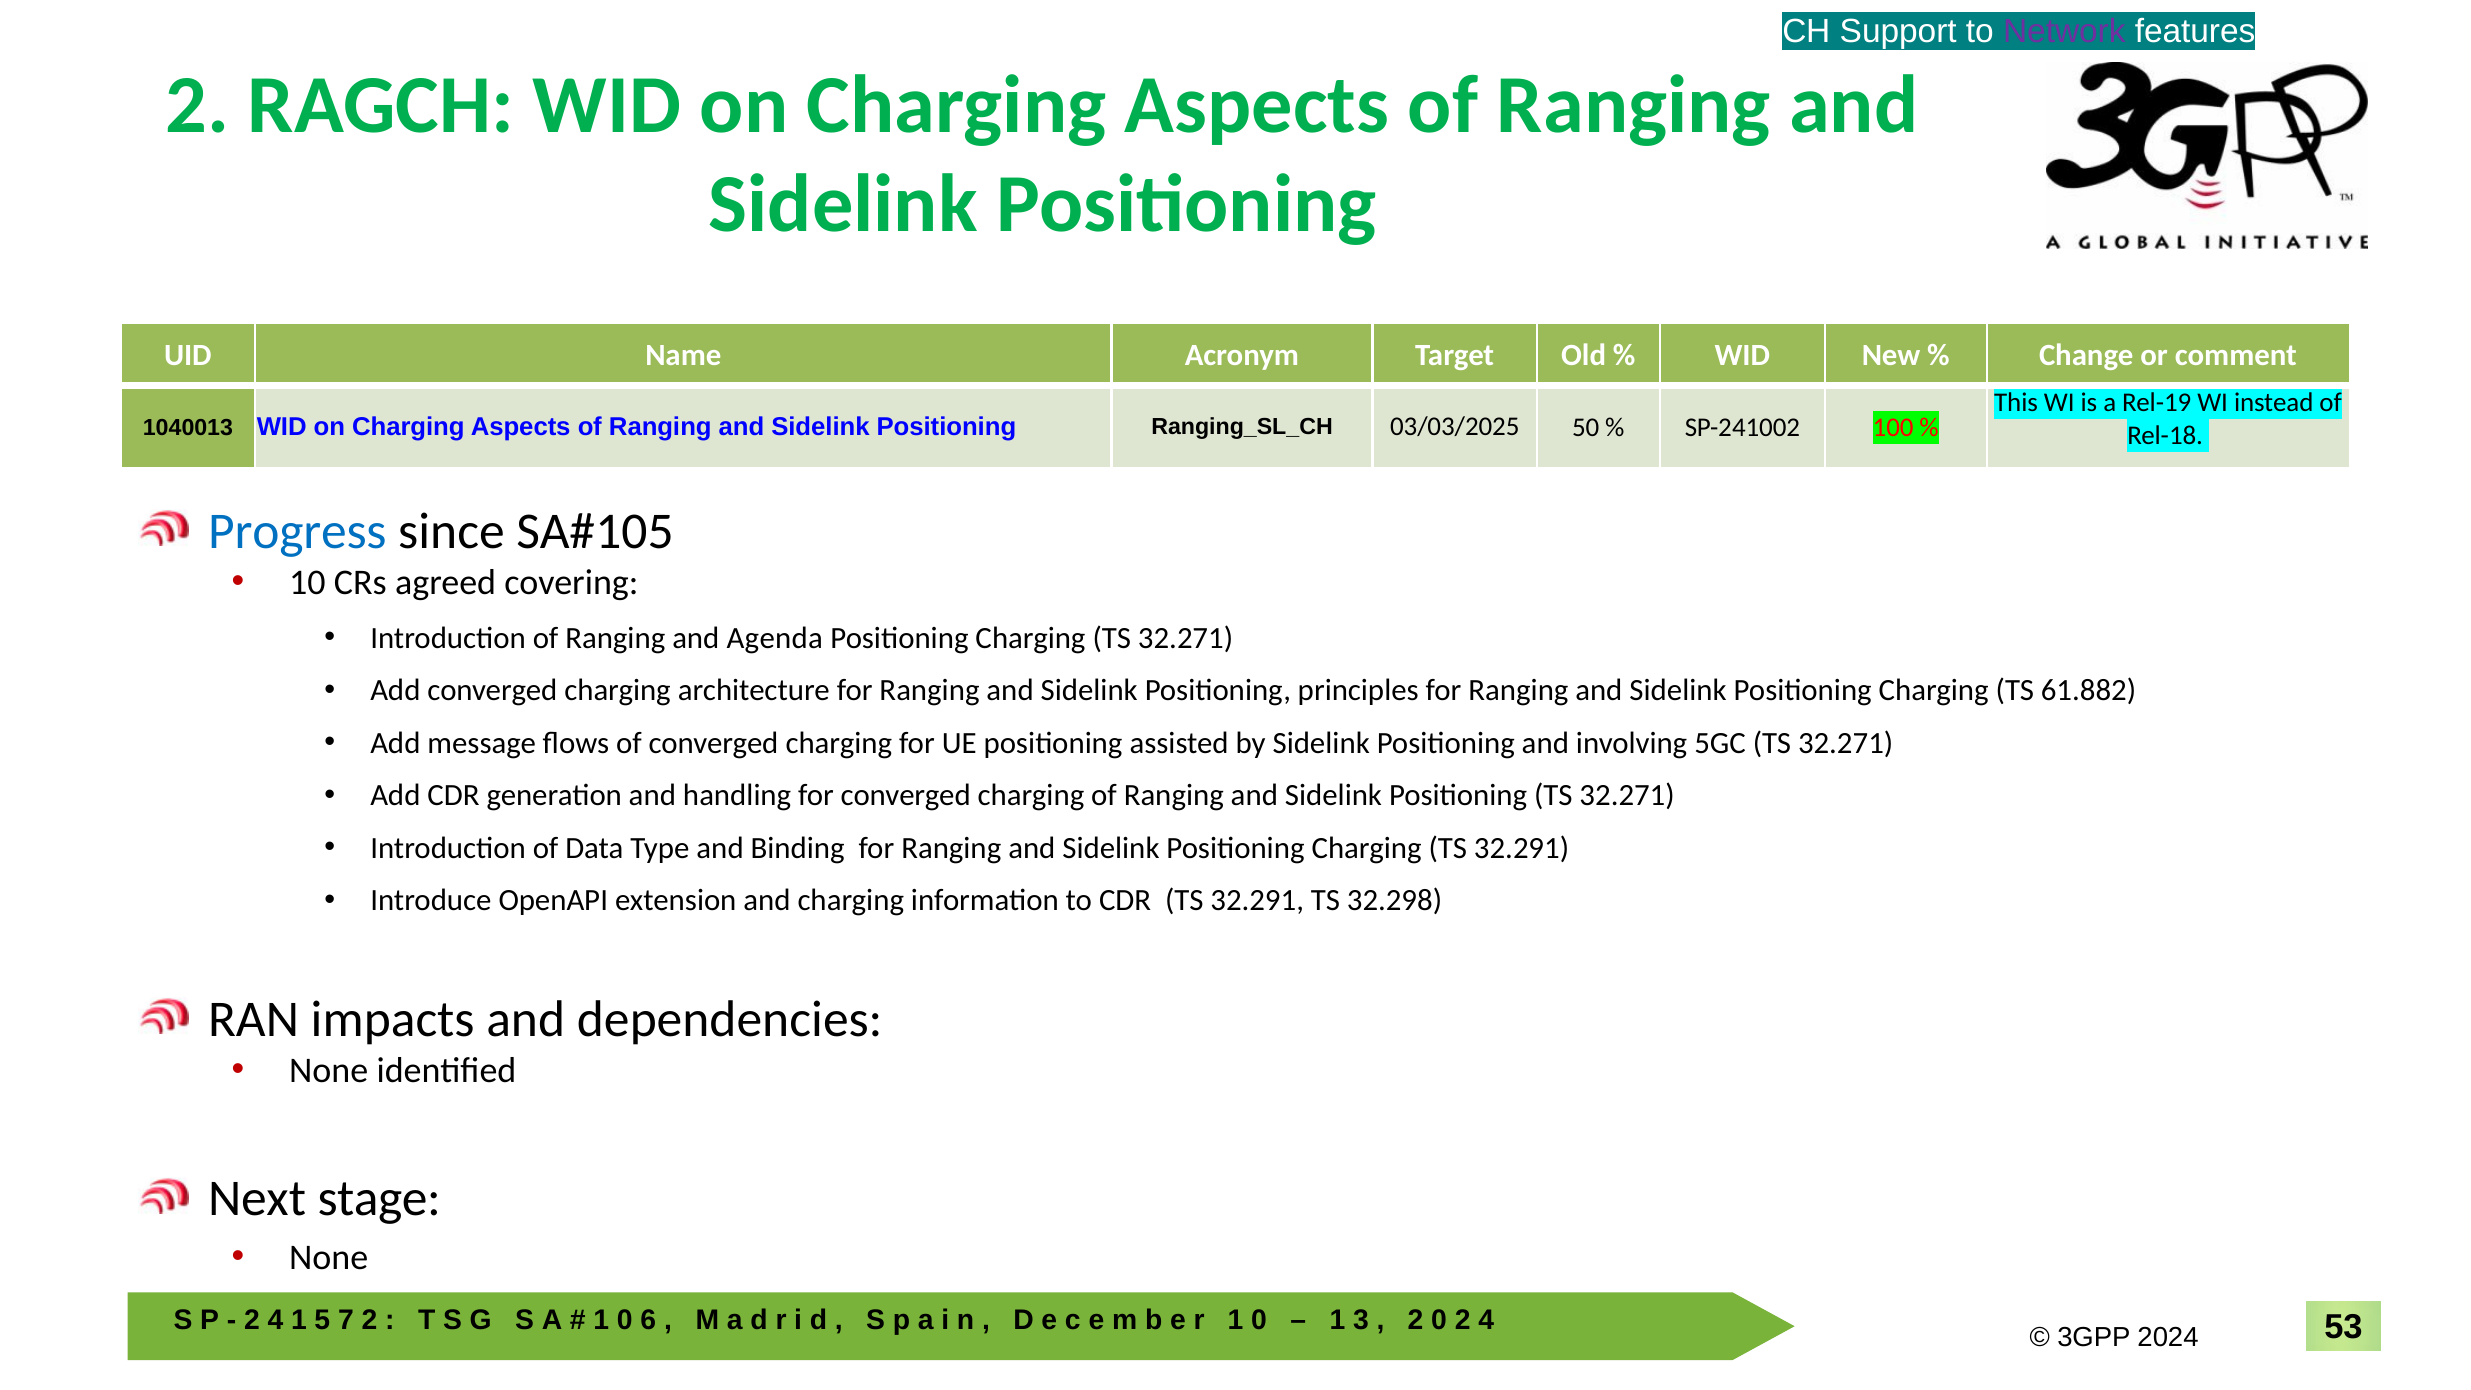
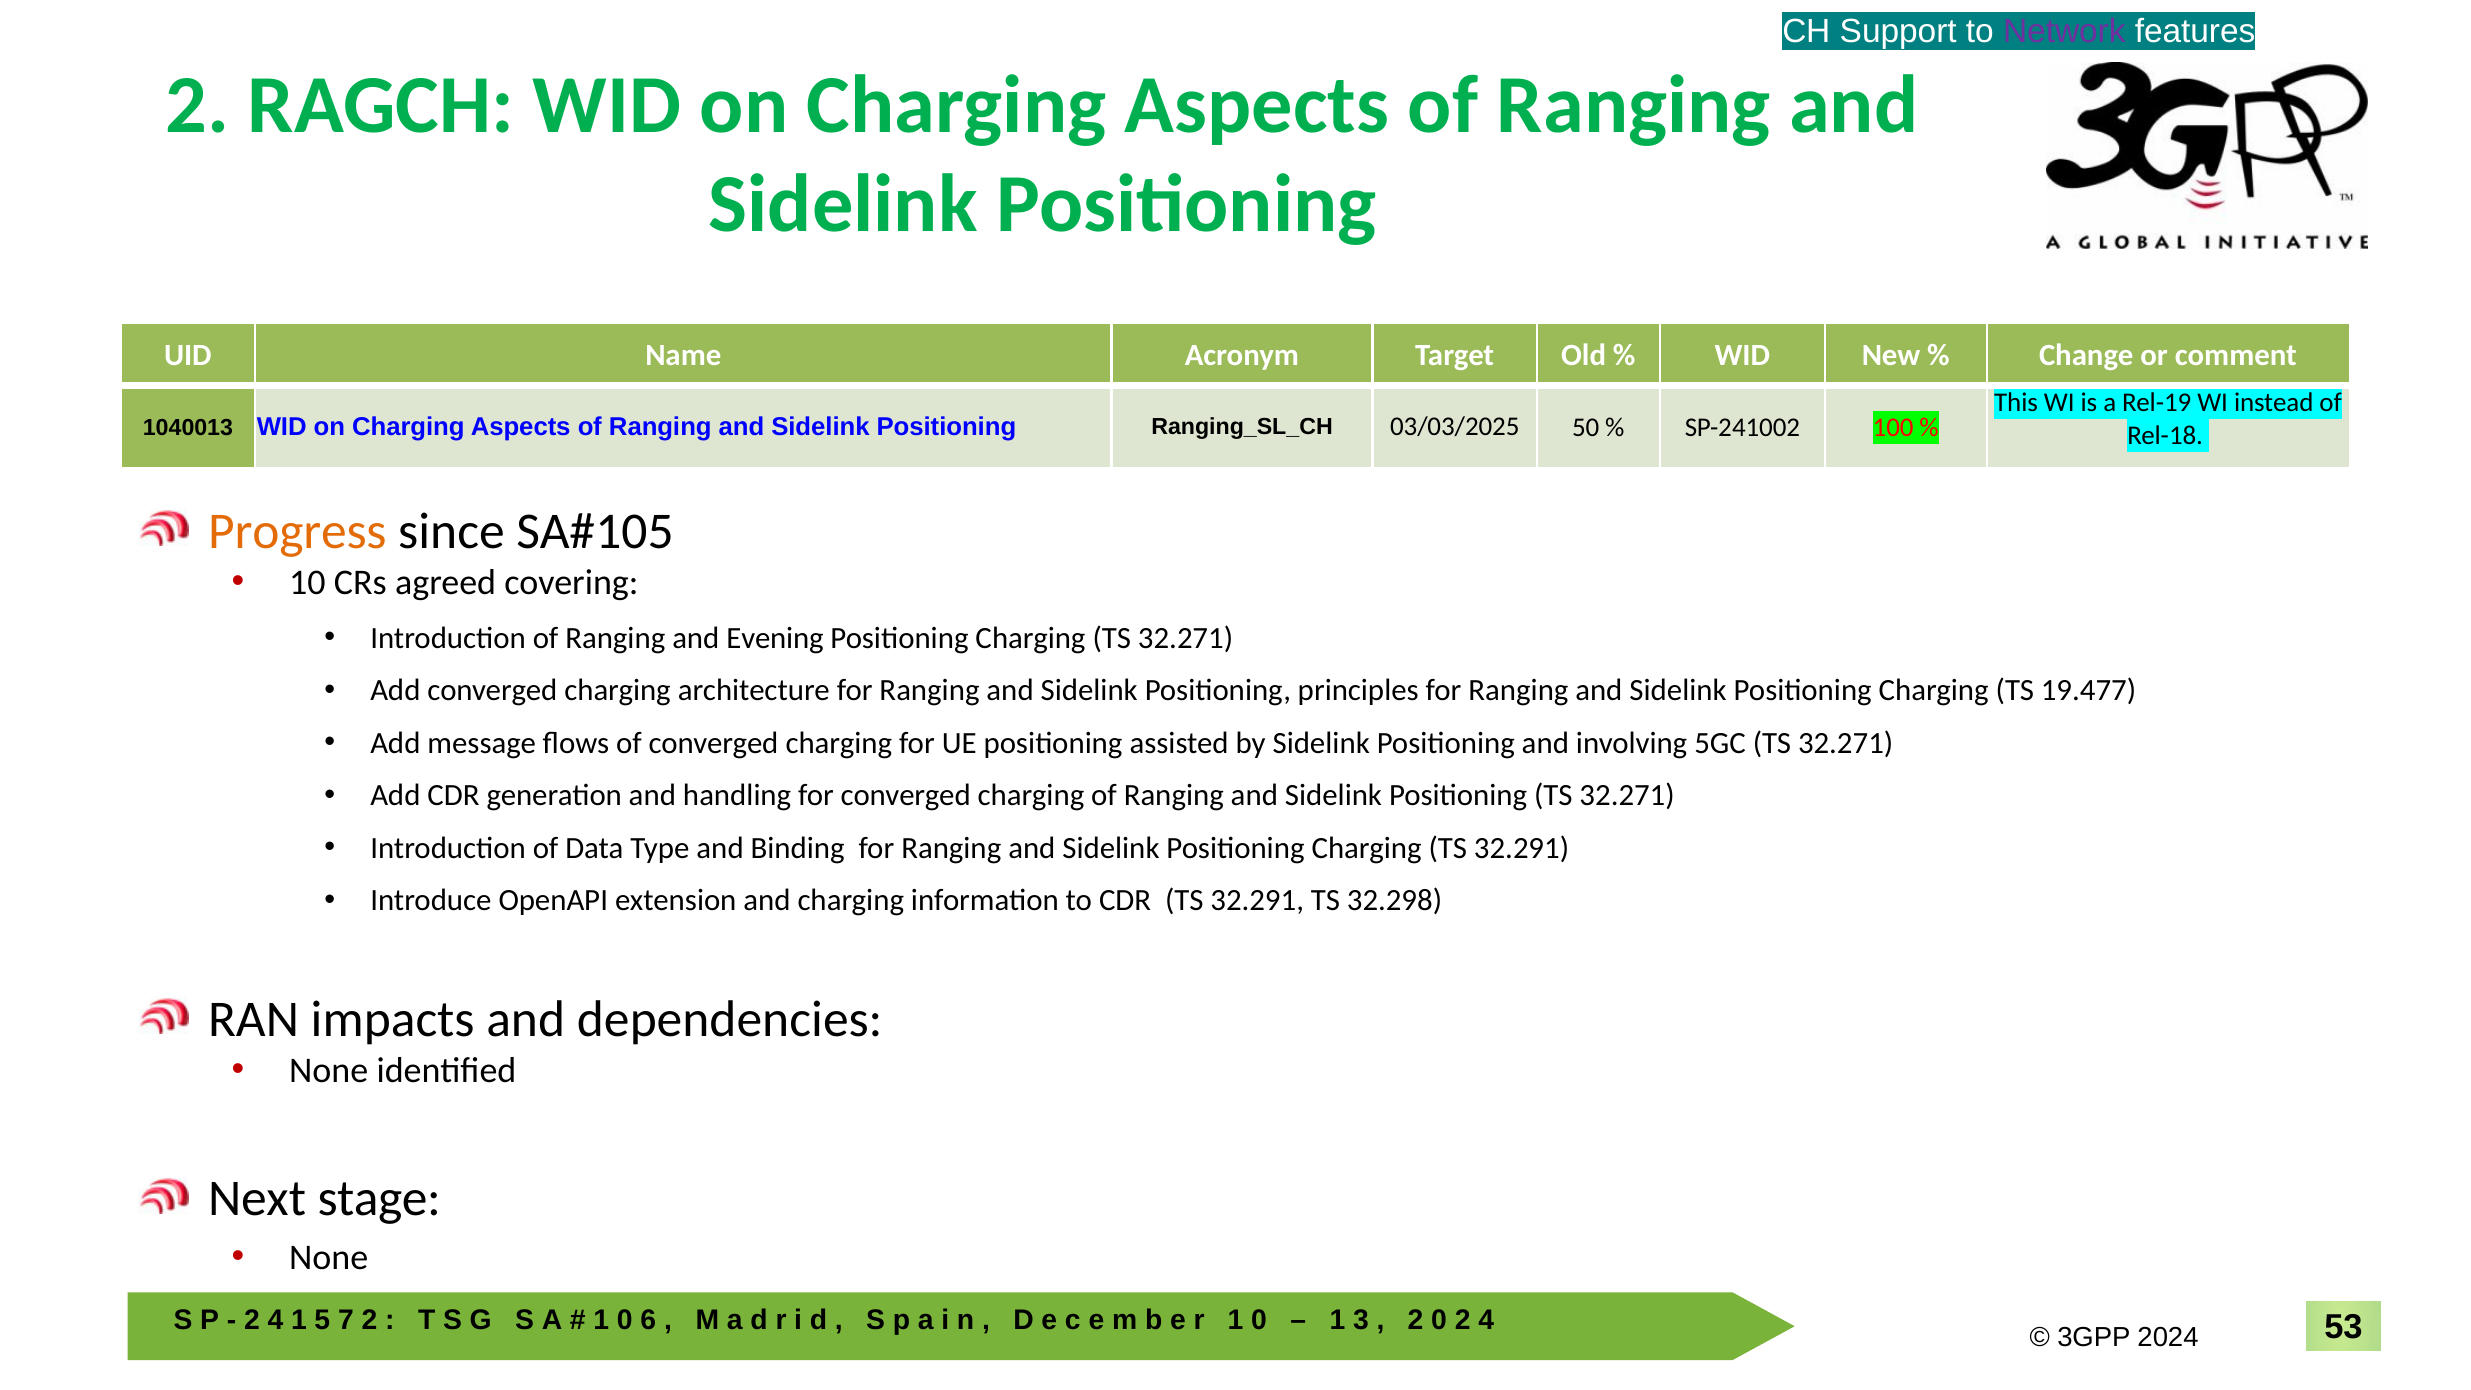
Progress colour: blue -> orange (297, 531)
Agenda: Agenda -> Evening (775, 638)
61.882: 61.882 -> 19.477 (2088, 690)
